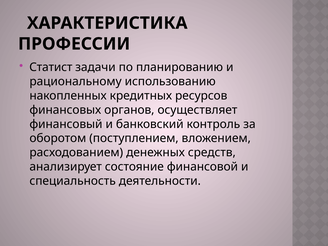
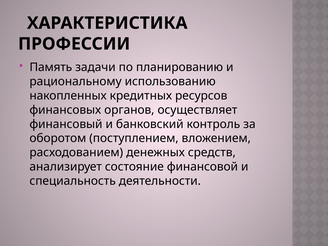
Статист: Статист -> Память (51, 67)
